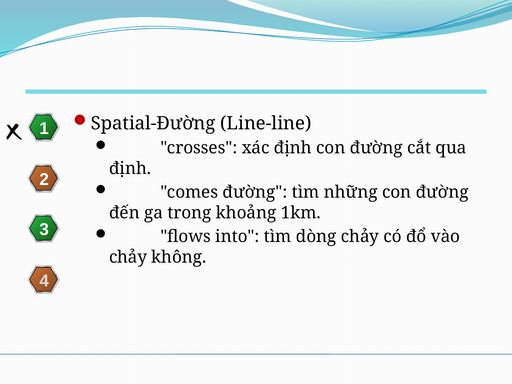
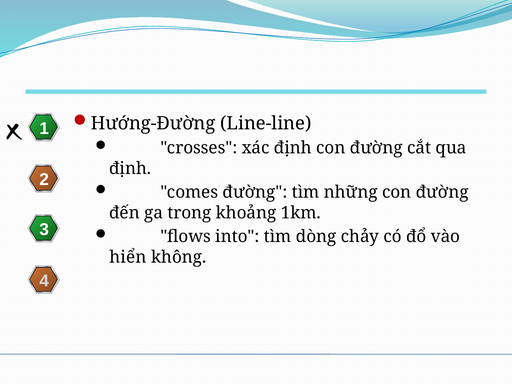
Spatial-Đường: Spatial-Đường -> Hướng-Đường (153, 123)
chảy: chảy -> hiển (128, 257)
